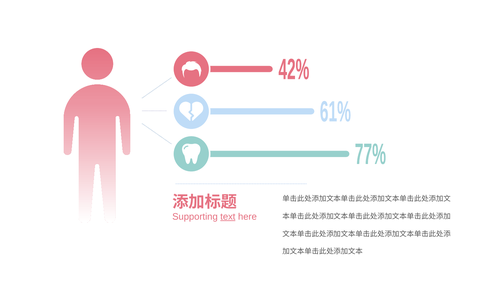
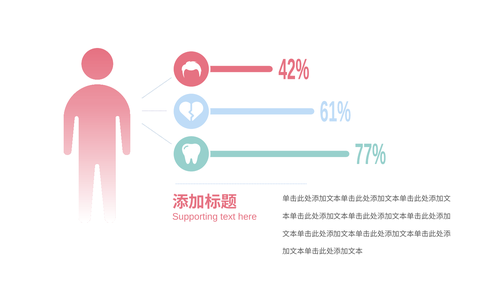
text underline: present -> none (228, 216)
